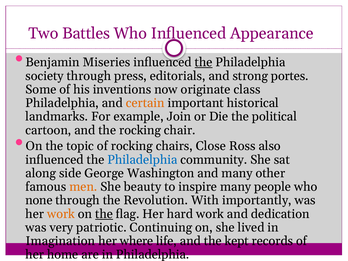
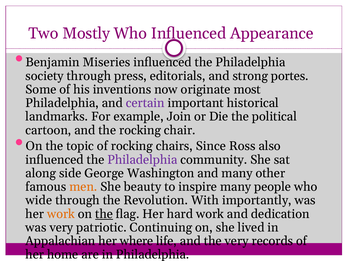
Battles: Battles -> Mostly (86, 33)
the underline: present -> none (204, 62)
class: class -> most (247, 89)
certain colour: orange -> purple (145, 103)
Close: Close -> Since (211, 146)
Philadelphia colour: blue -> purple (142, 160)
none: none -> wide (39, 200)
Imagination: Imagination -> Appalachian (60, 241)
the kept: kept -> very (237, 241)
